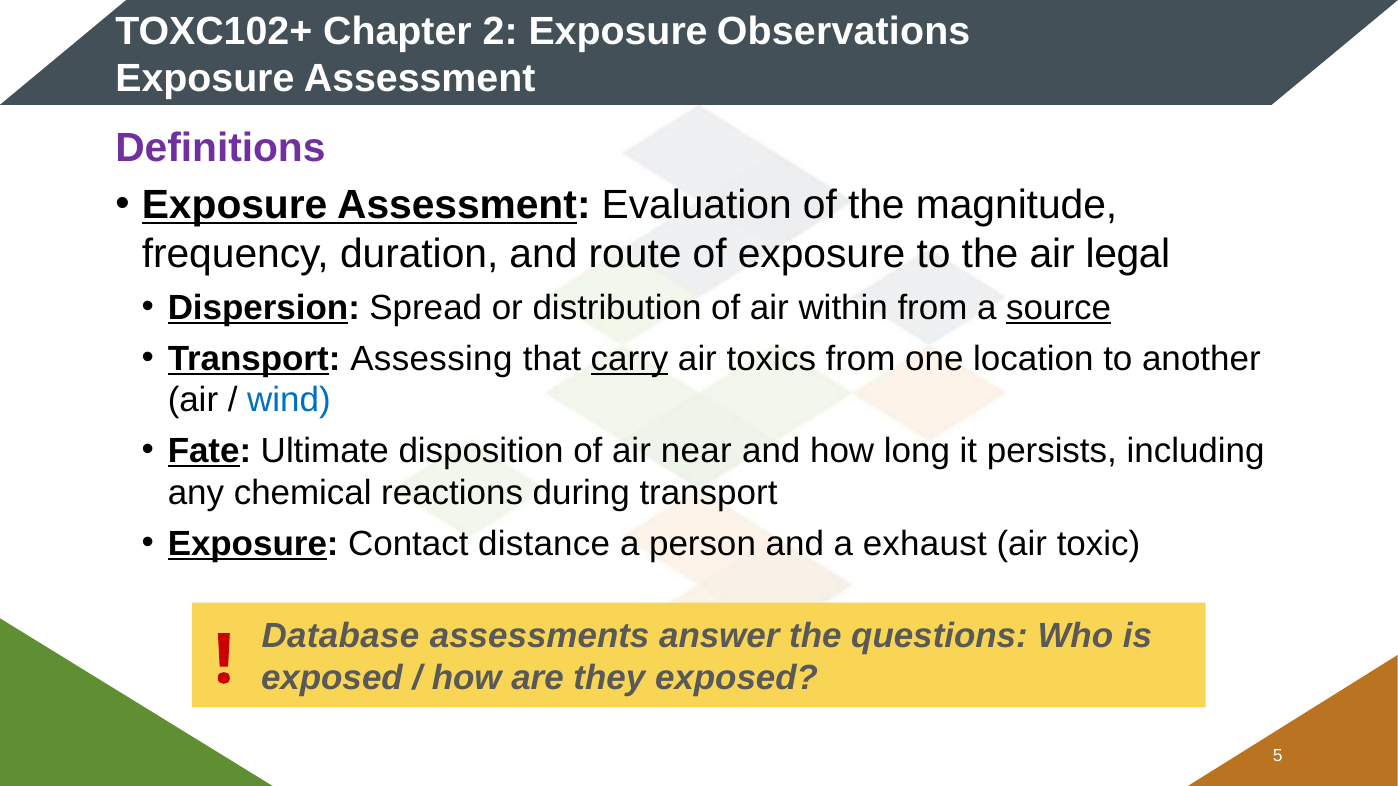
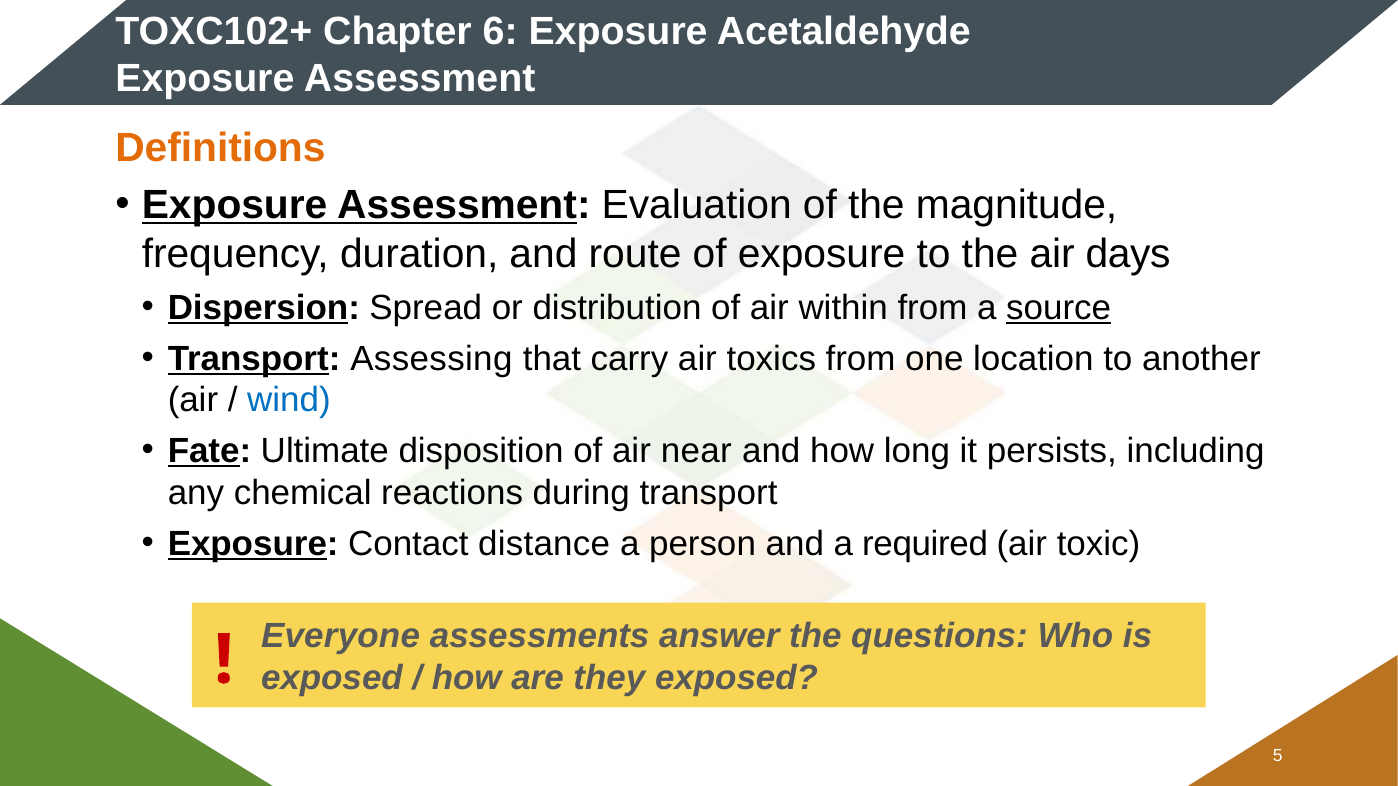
2: 2 -> 6 (500, 32)
Observations: Observations -> Acetaldehyde (844, 32)
Definitions colour: purple -> orange (220, 148)
legal: legal -> days (1128, 254)
carry underline: present -> none (630, 359)
exhaust: exhaust -> required (925, 544)
Database: Database -> Everyone (341, 637)
